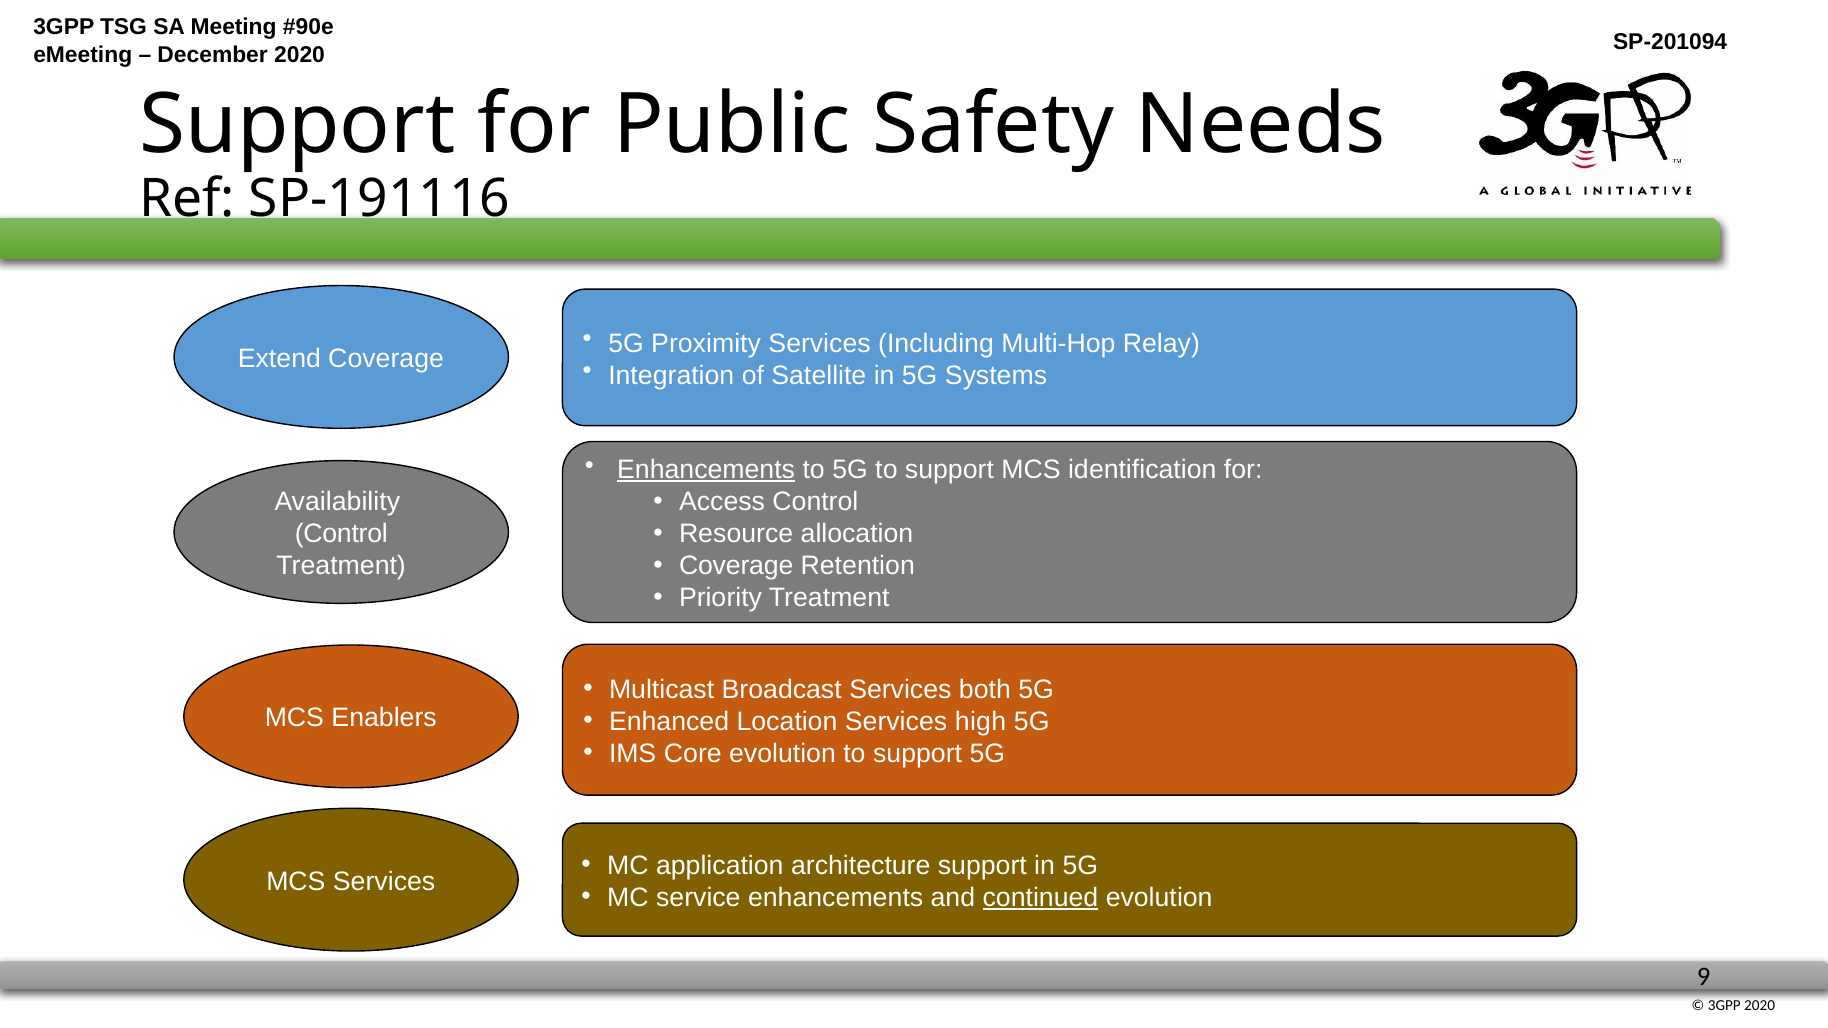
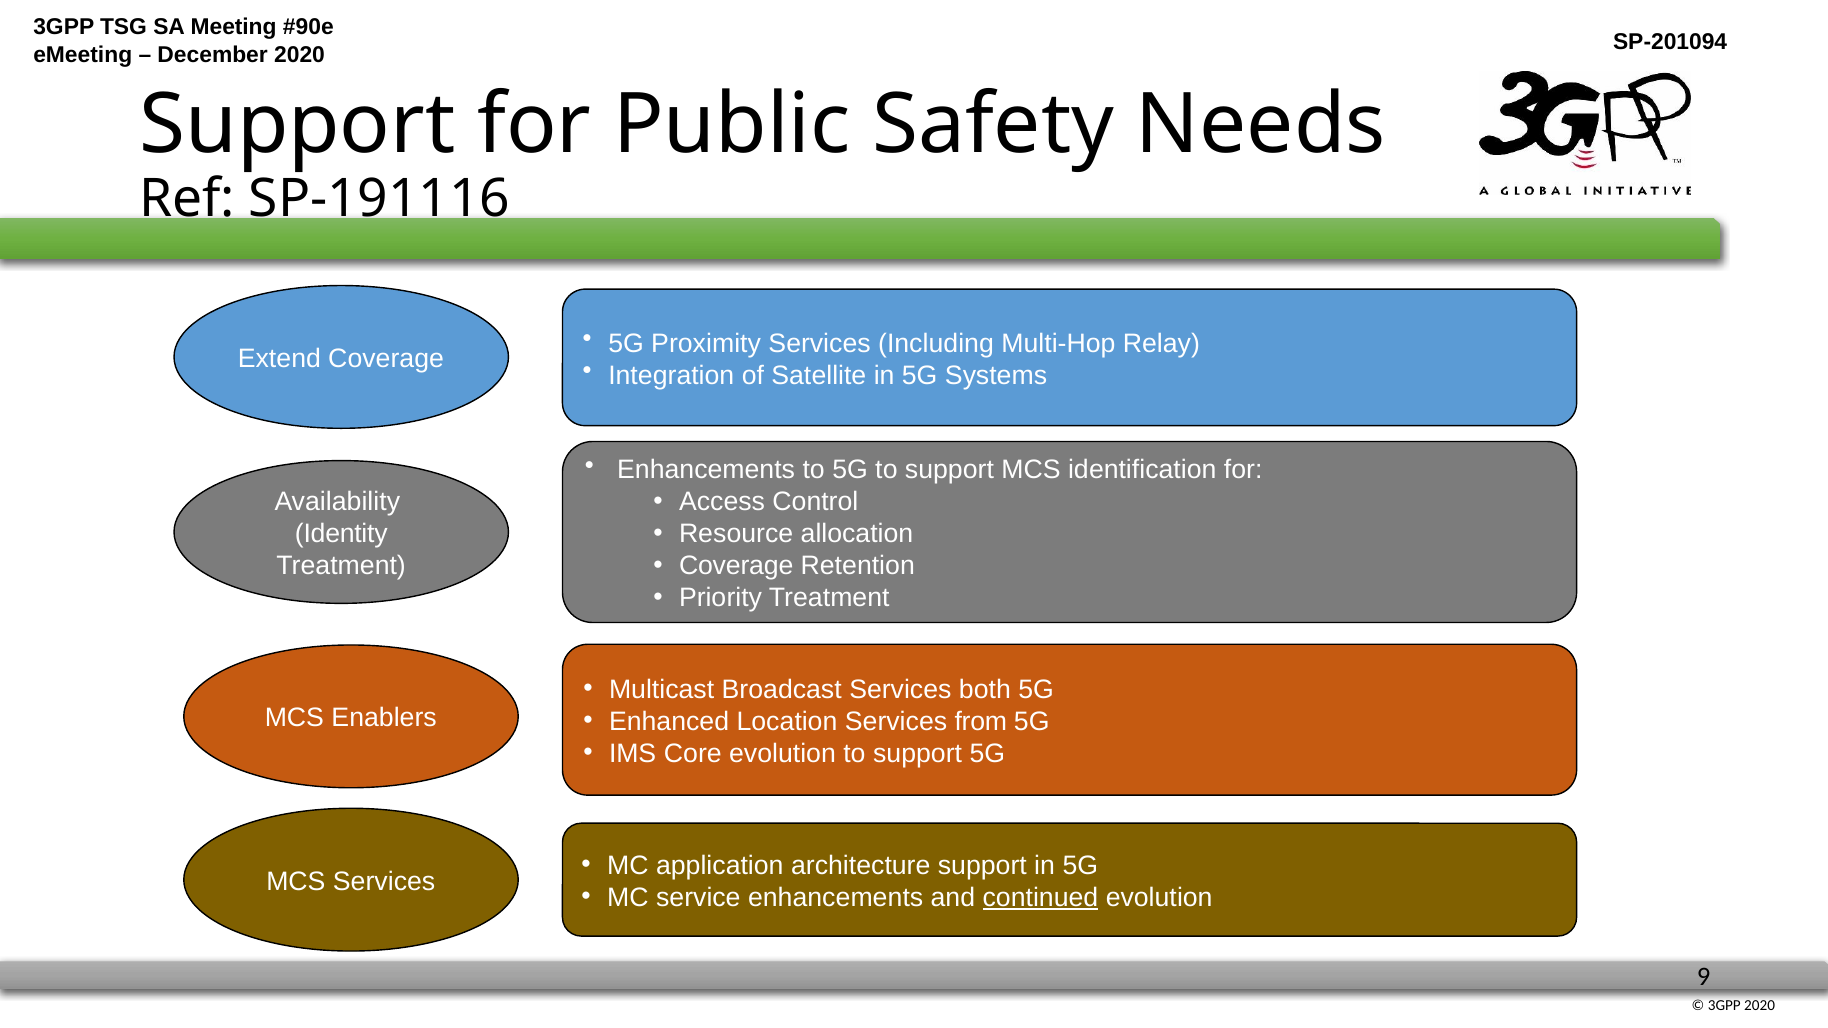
Enhancements underline: present -> none (706, 470)
Control: Control -> Identity (341, 534)
high: high -> from (981, 722)
